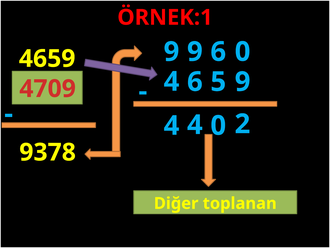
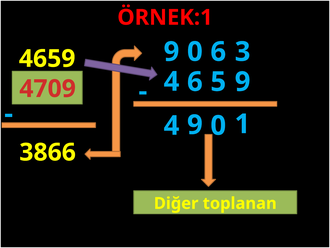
9: 9 -> 0 (195, 52)
6 0: 0 -> 3 (243, 52)
4 4: 4 -> 9 (195, 125)
2: 2 -> 1 (242, 124)
9378: 9378 -> 3866 (48, 152)
